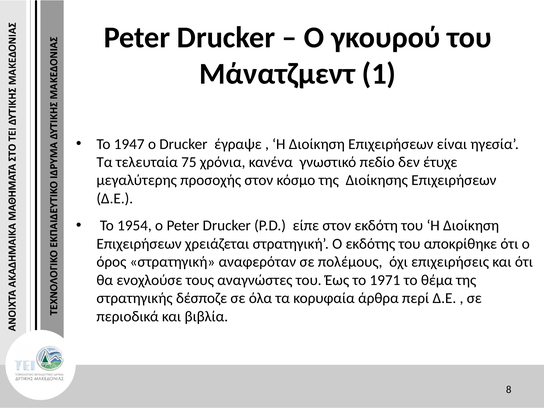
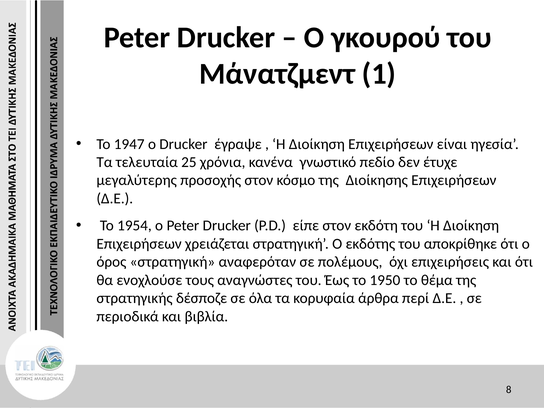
75: 75 -> 25 (189, 162)
1971: 1971 -> 1950 (385, 280)
